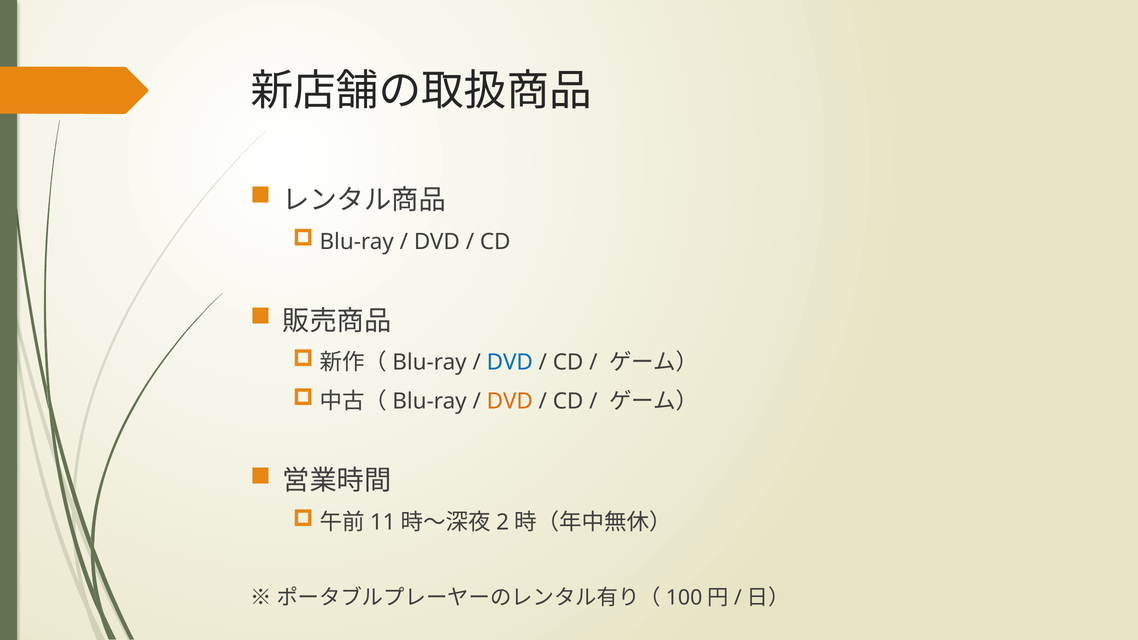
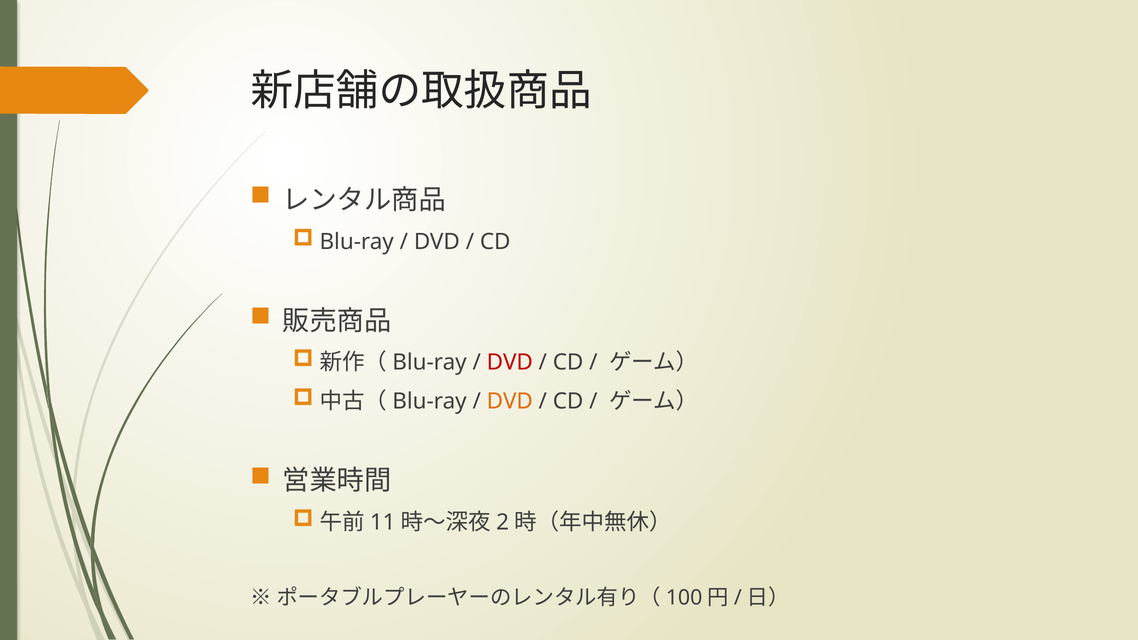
DVD colour: blue -> red (510, 363)
